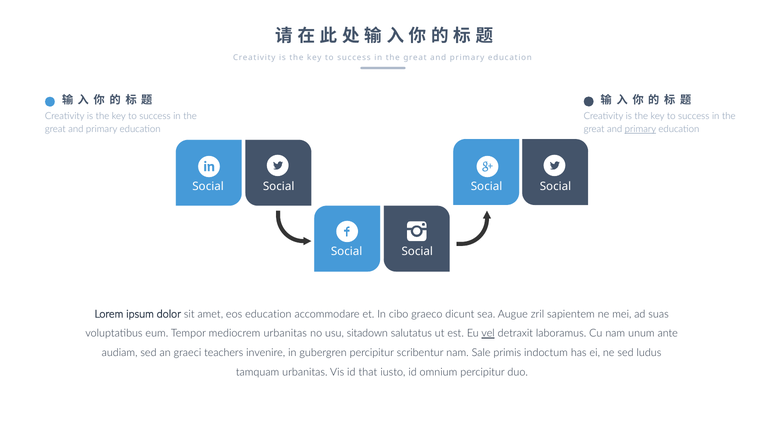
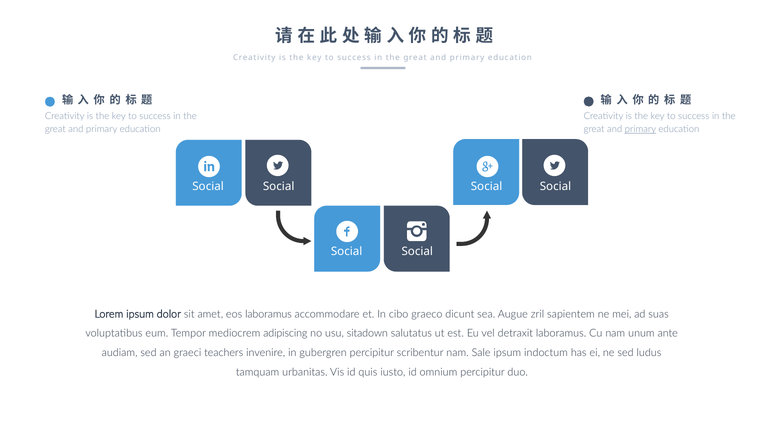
eos education: education -> laboramus (268, 314)
mediocrem urbanitas: urbanitas -> adipiscing (285, 334)
vel underline: present -> none (488, 334)
Sale primis: primis -> ipsum (507, 353)
that: that -> quis (368, 373)
